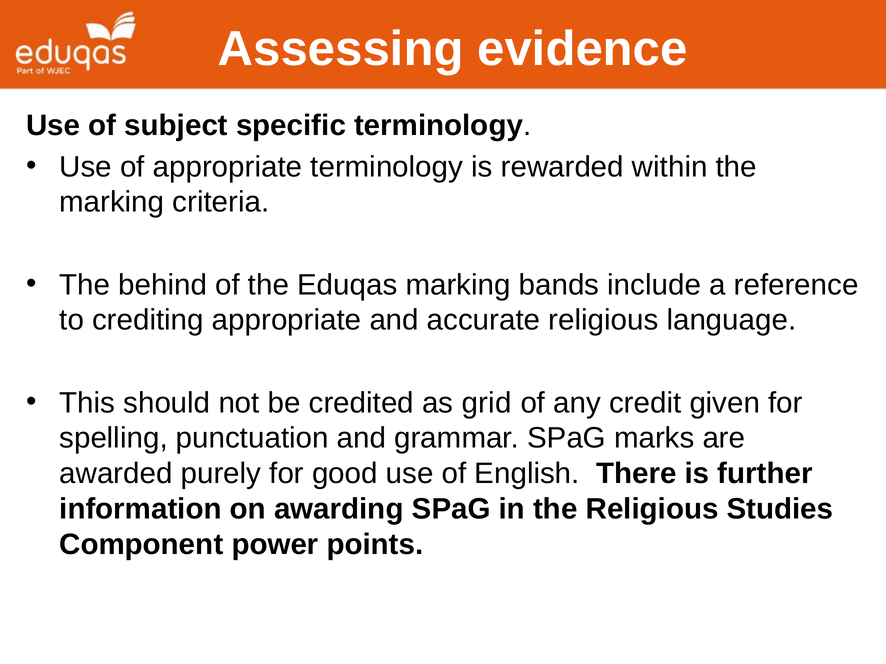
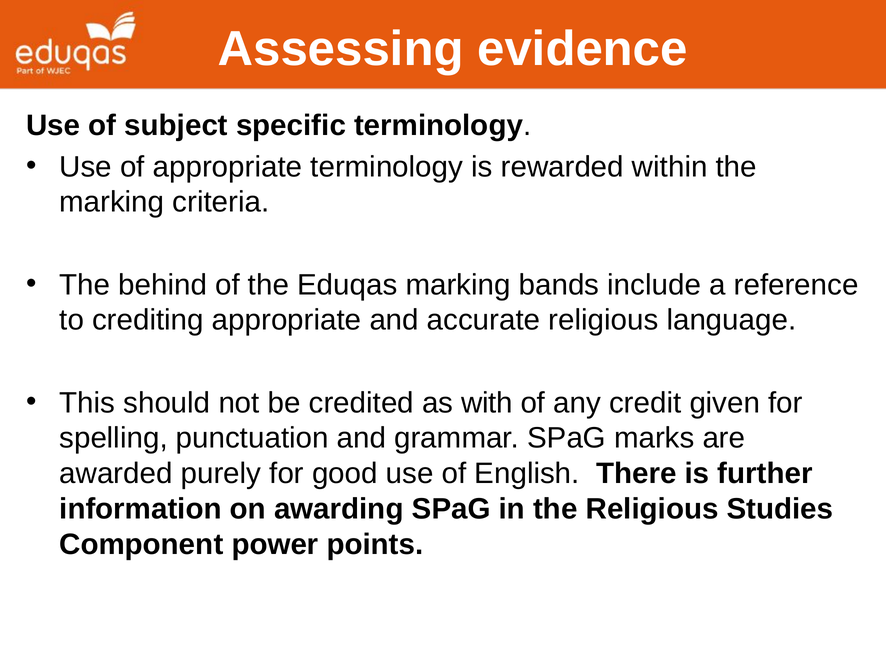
grid: grid -> with (487, 403)
